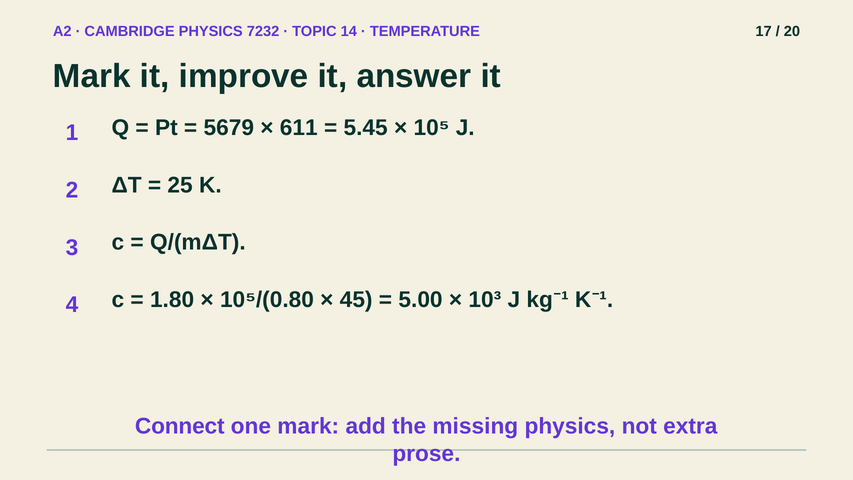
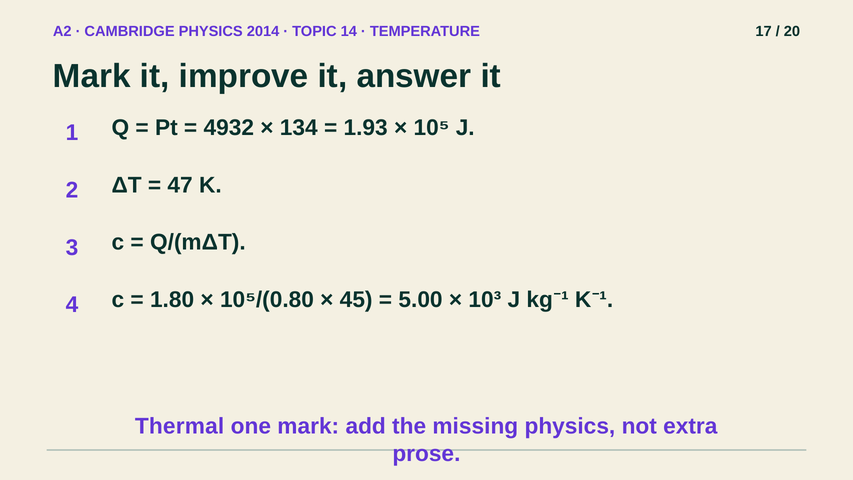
7232: 7232 -> 2014 (263, 32)
5679: 5679 -> 4932 (229, 128)
611: 611 -> 134 (299, 128)
5.45: 5.45 -> 1.93 (366, 128)
25: 25 -> 47 (180, 185)
Connect: Connect -> Thermal (180, 426)
